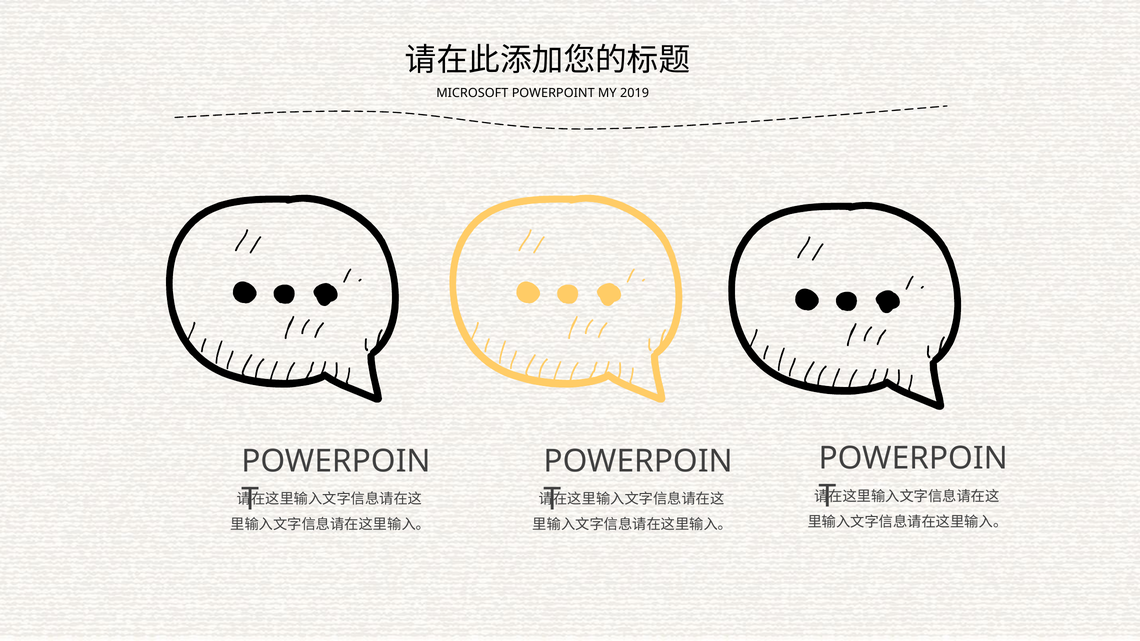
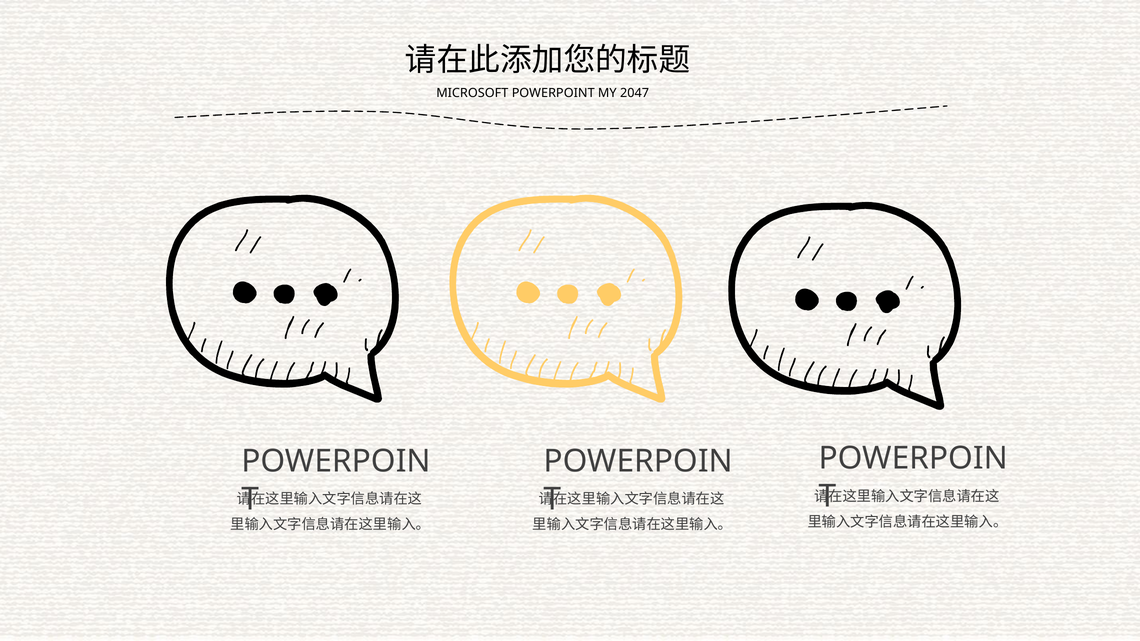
2019: 2019 -> 2047 (635, 93)
